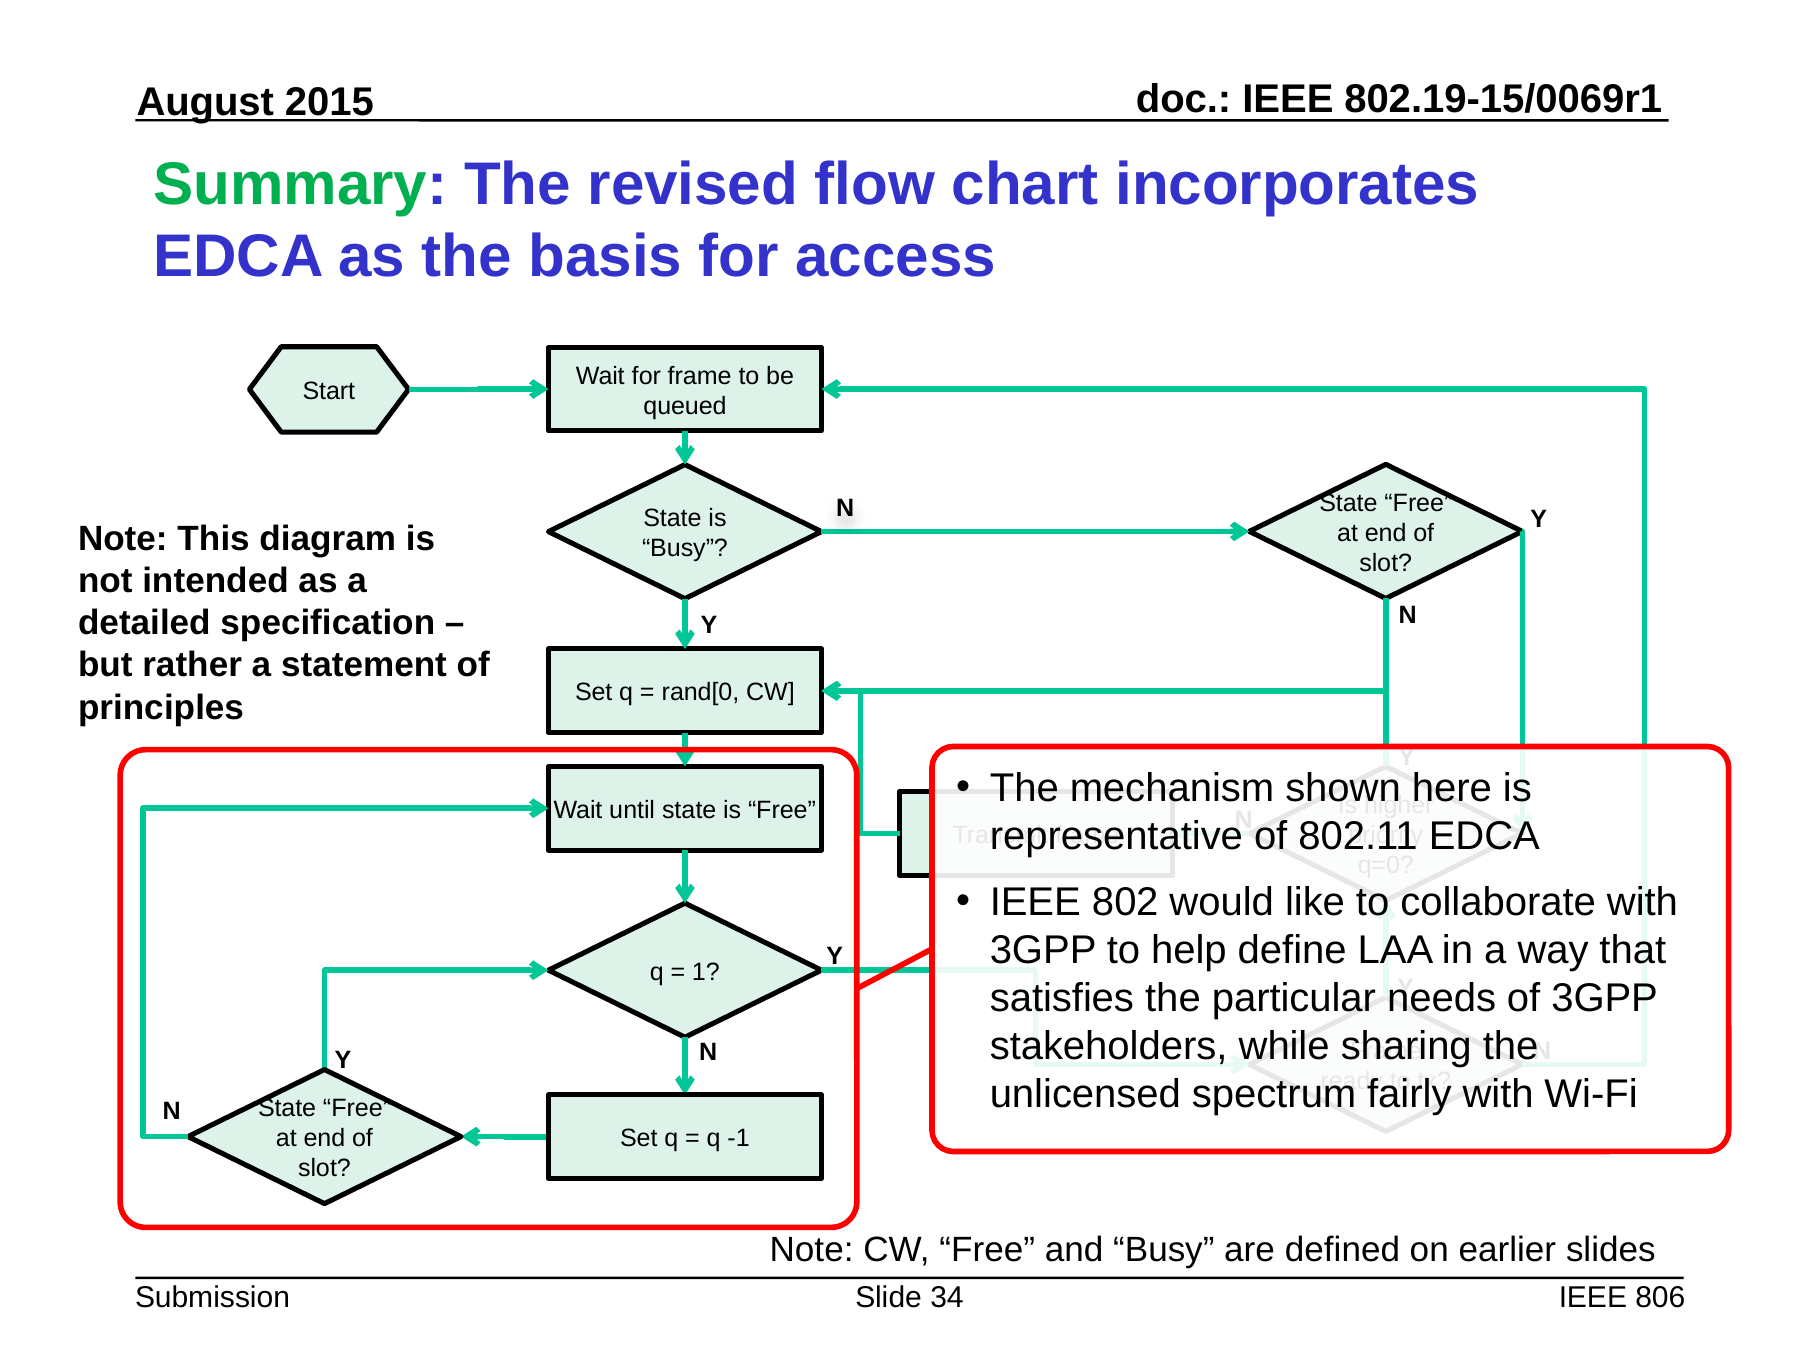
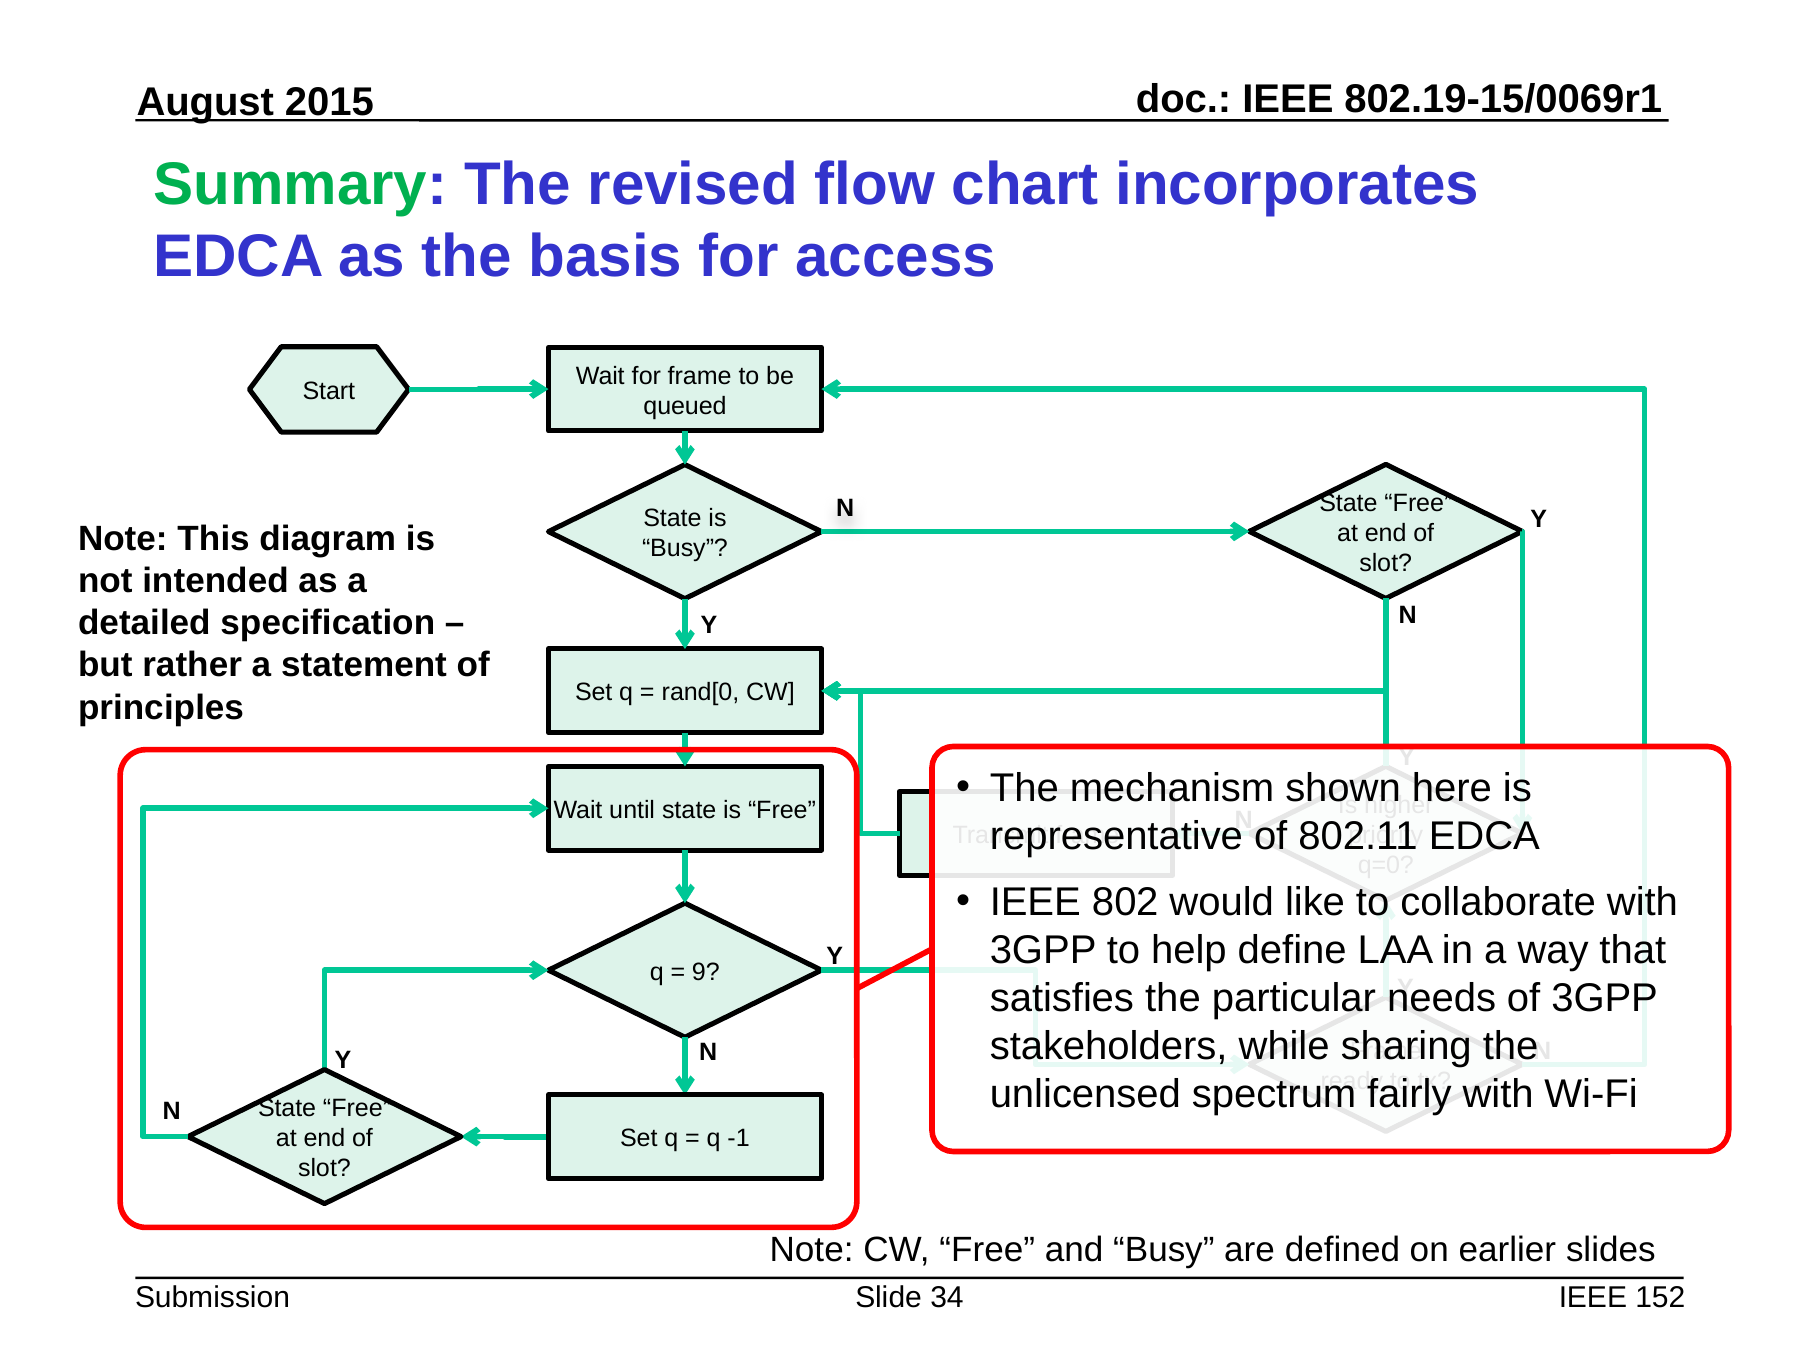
1: 1 -> 9 (706, 972)
806: 806 -> 152 (1660, 1298)
